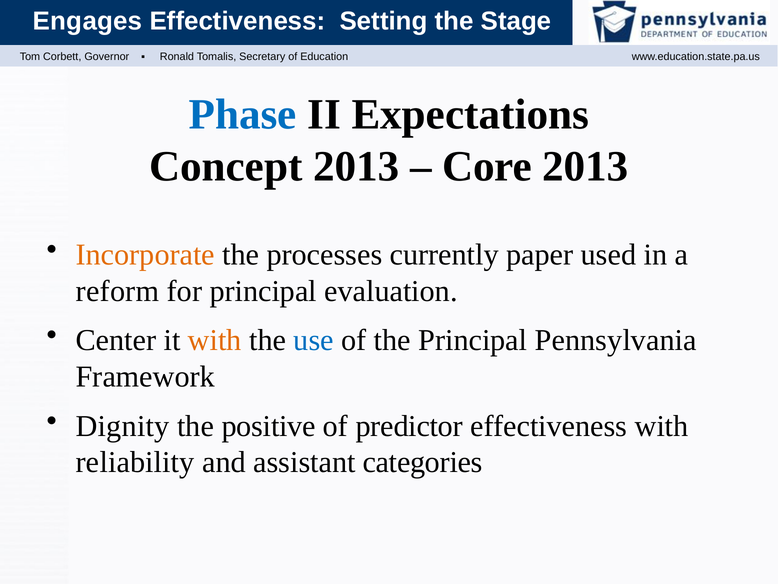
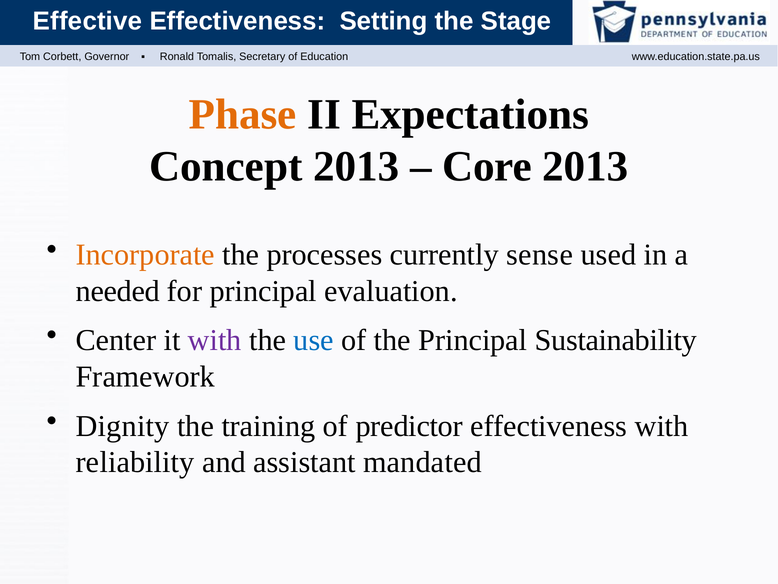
Engages: Engages -> Effective (88, 21)
Phase colour: blue -> orange (243, 115)
paper: paper -> sense (540, 254)
reform: reform -> needed (118, 291)
with colour: orange -> purple (215, 340)
Pennsylvania: Pennsylvania -> Sustainability (616, 340)
positive: positive -> training (268, 426)
categories: categories -> mandated (422, 462)
